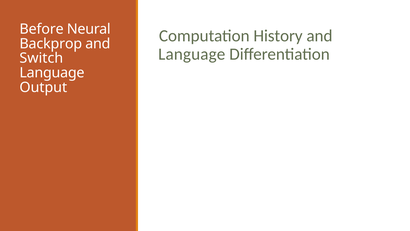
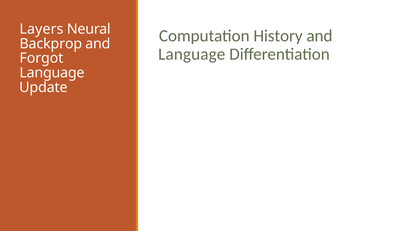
Before: Before -> Layers (41, 29)
Switch: Switch -> Forgot (41, 58)
Output: Output -> Update (43, 87)
